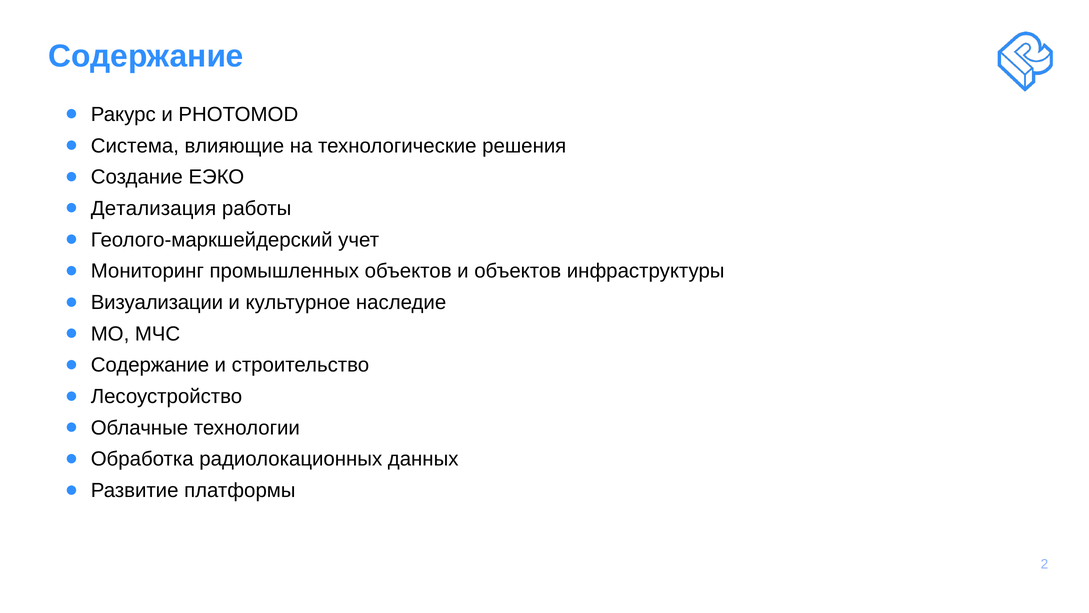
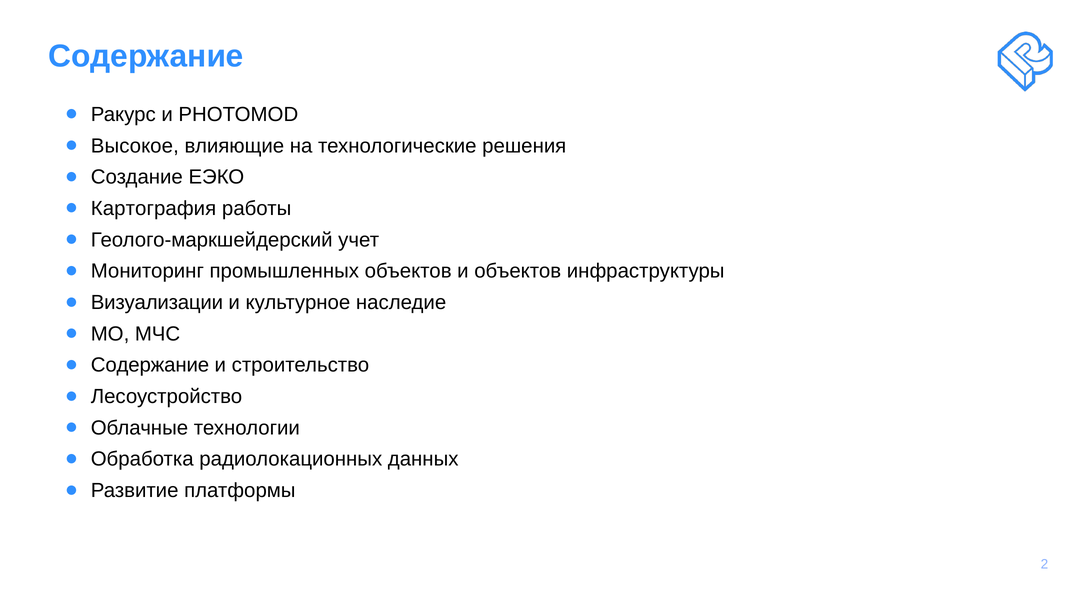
Система: Система -> Высокое (135, 146)
Детализация: Детализация -> Картография (154, 208)
